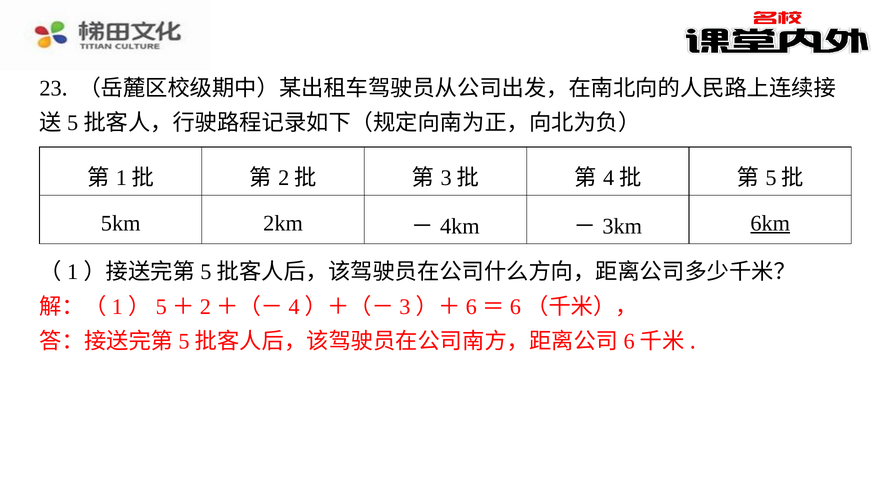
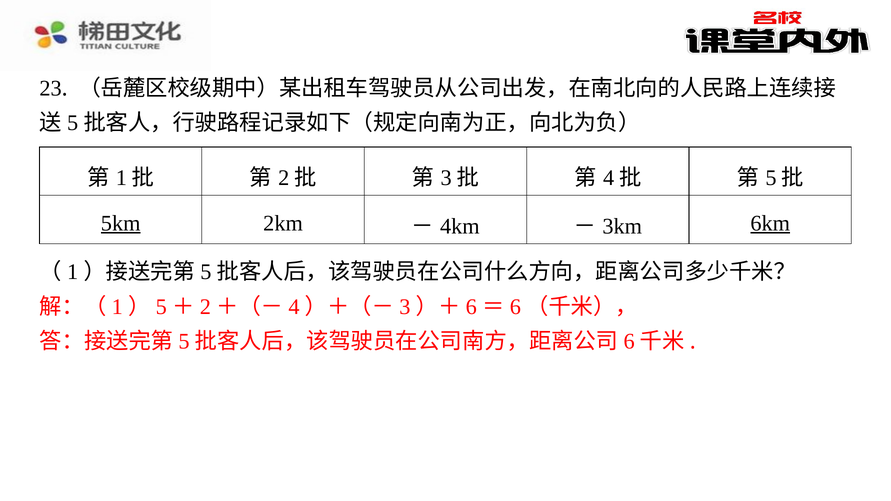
5km underline: none -> present (121, 223)
